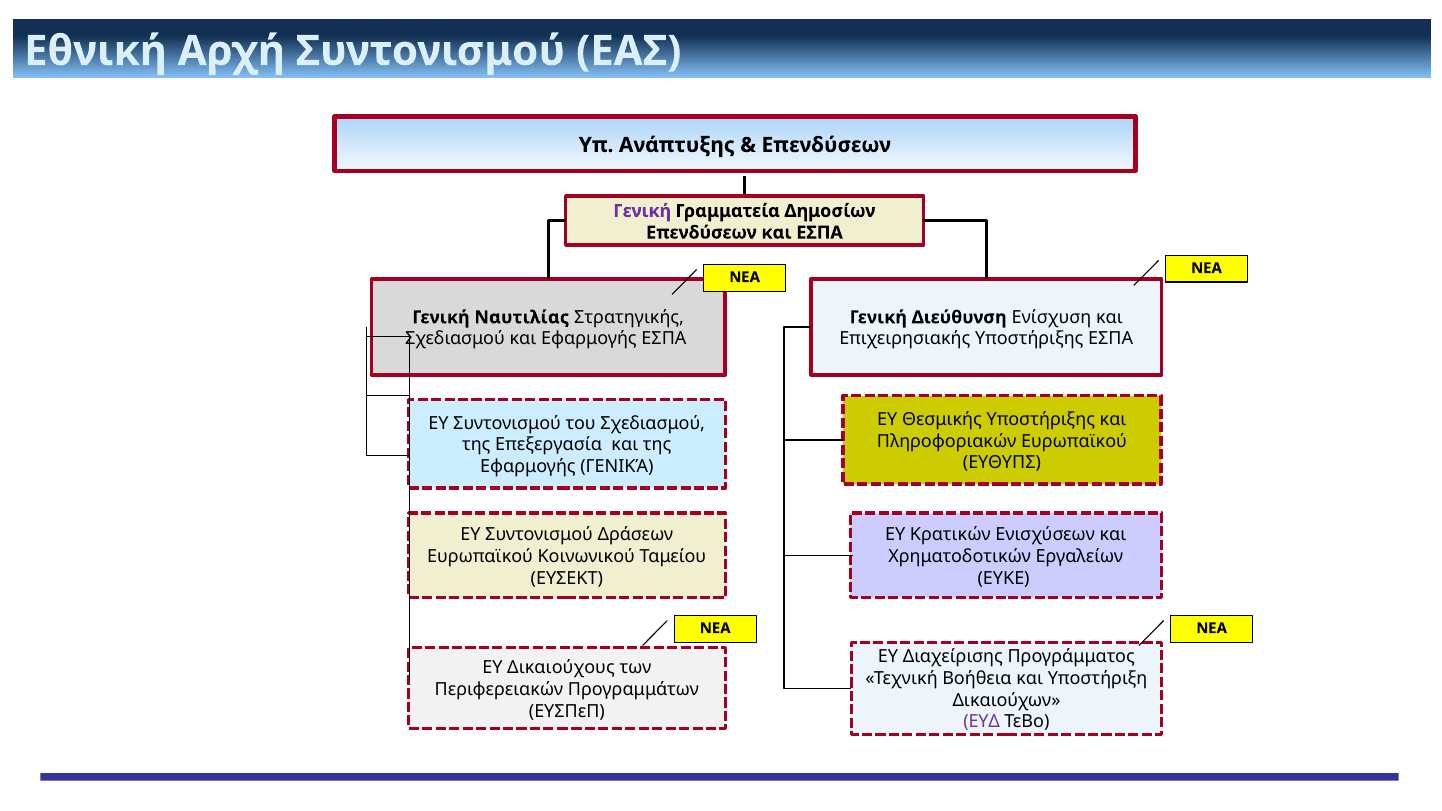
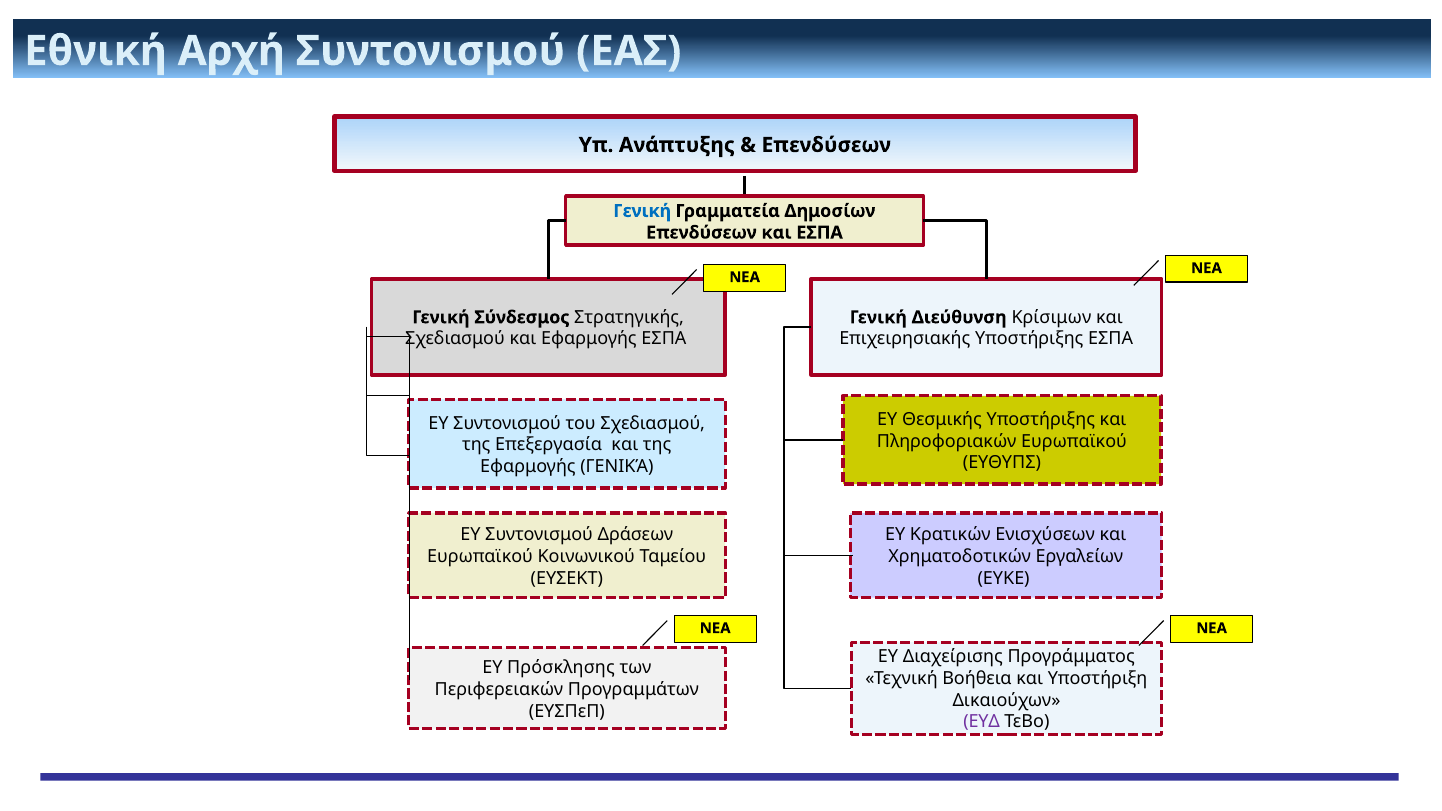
Γενική colour: purple -> blue (642, 211)
Ναυτιλίας: Ναυτιλίας -> Σύνδεσμος (522, 317)
Ενίσχυση: Ενίσχυση -> Κρίσιμων (1051, 317)
Δικαιούχους: Δικαιούχους -> Πρόσκλησης (561, 668)
